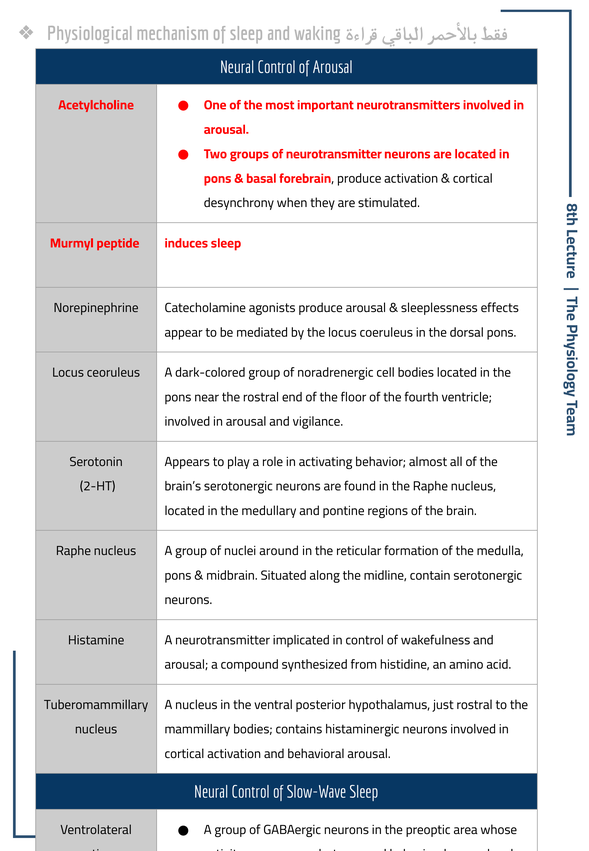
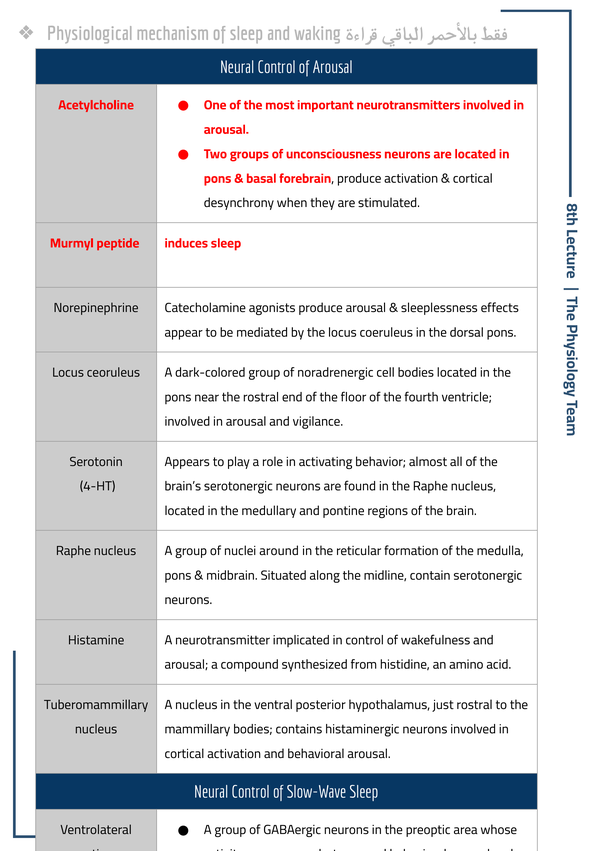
of neurotransmitter: neurotransmitter -> unconsciousness (334, 154)
2-HT: 2-HT -> 4-HT (98, 486)
